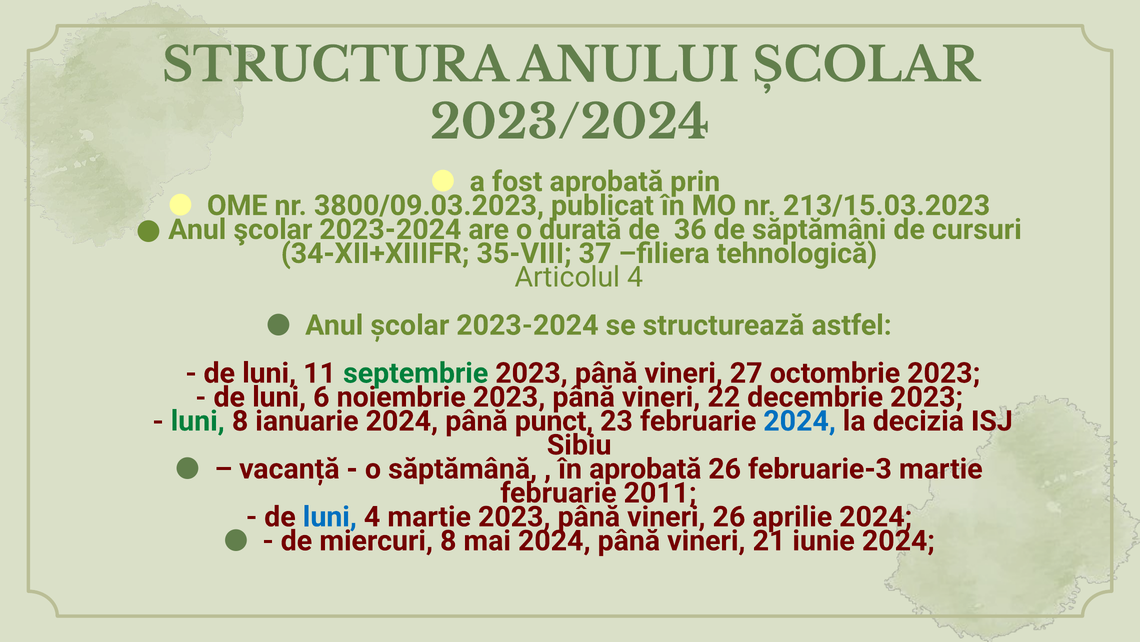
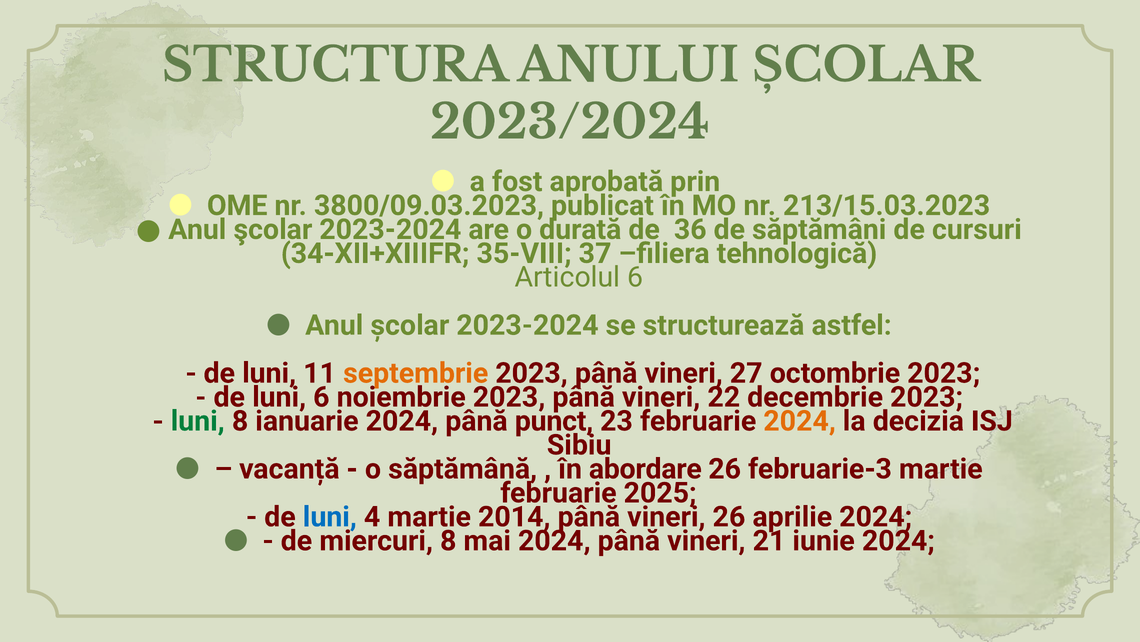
Articolul 4: 4 -> 6 (635, 277)
septembrie colour: green -> orange (416, 373)
2024 colour: blue -> orange (800, 421)
în aprobată: aprobată -> abordare (645, 468)
2011: 2011 -> 2025 (660, 492)
martie 2023: 2023 -> 2014 (514, 516)
